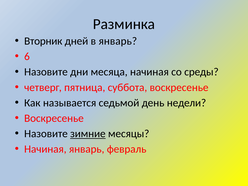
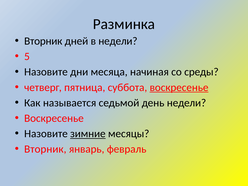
в январь: январь -> недели (118, 41)
6: 6 -> 5 (27, 57)
воскресенье underline: none -> present (179, 87)
Начиная: Начиная -> Вторник (45, 149)
